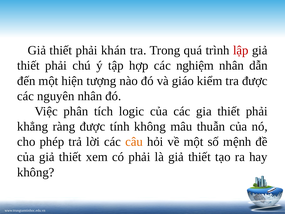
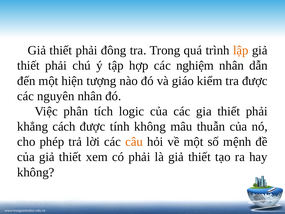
khán: khán -> đông (114, 50)
lập colour: red -> orange (241, 50)
ràng: ràng -> cách (64, 126)
